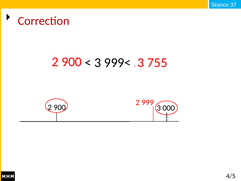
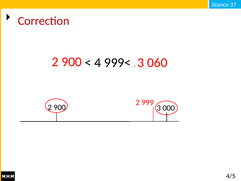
755: 755 -> 060 (157, 63)
3: 3 -> 4 (98, 63)
